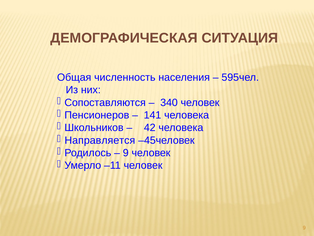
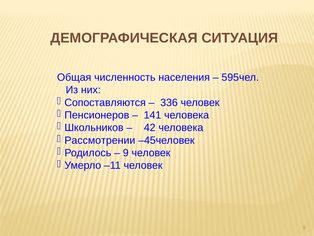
340: 340 -> 336 (169, 102)
Направляется: Направляется -> Рассмотрении (100, 140)
